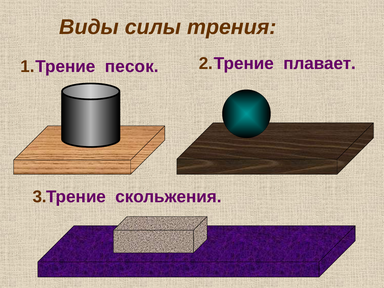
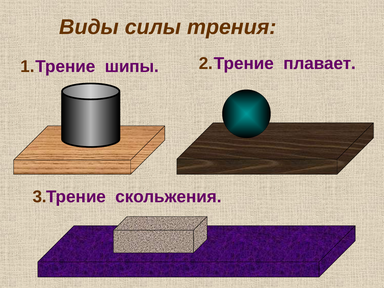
песок: песок -> шипы (132, 67)
